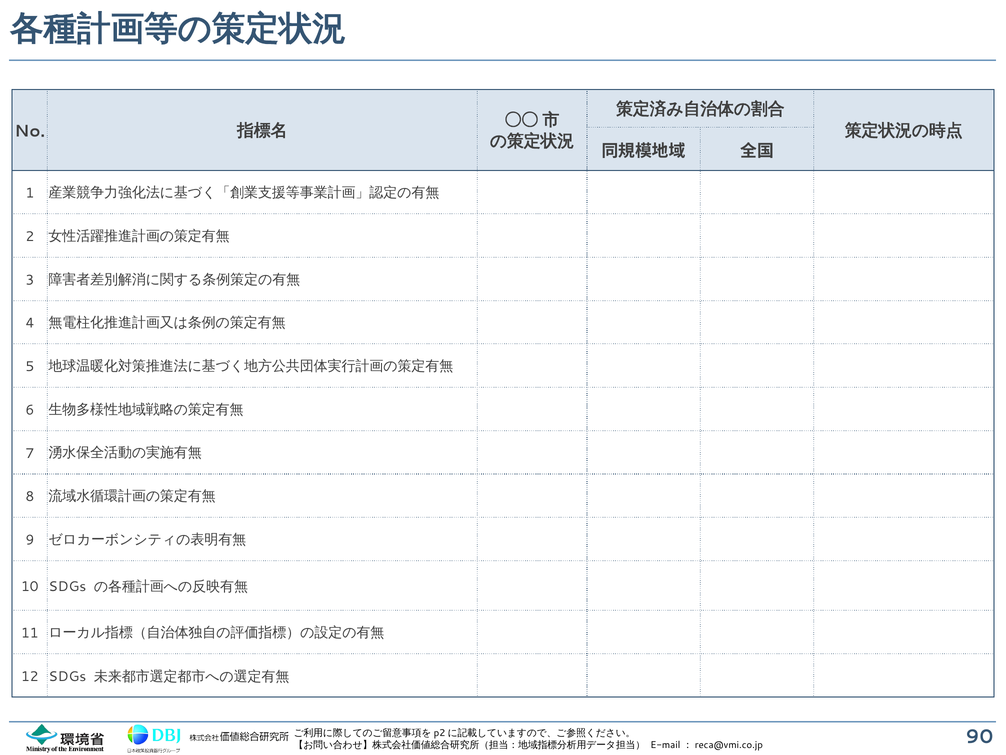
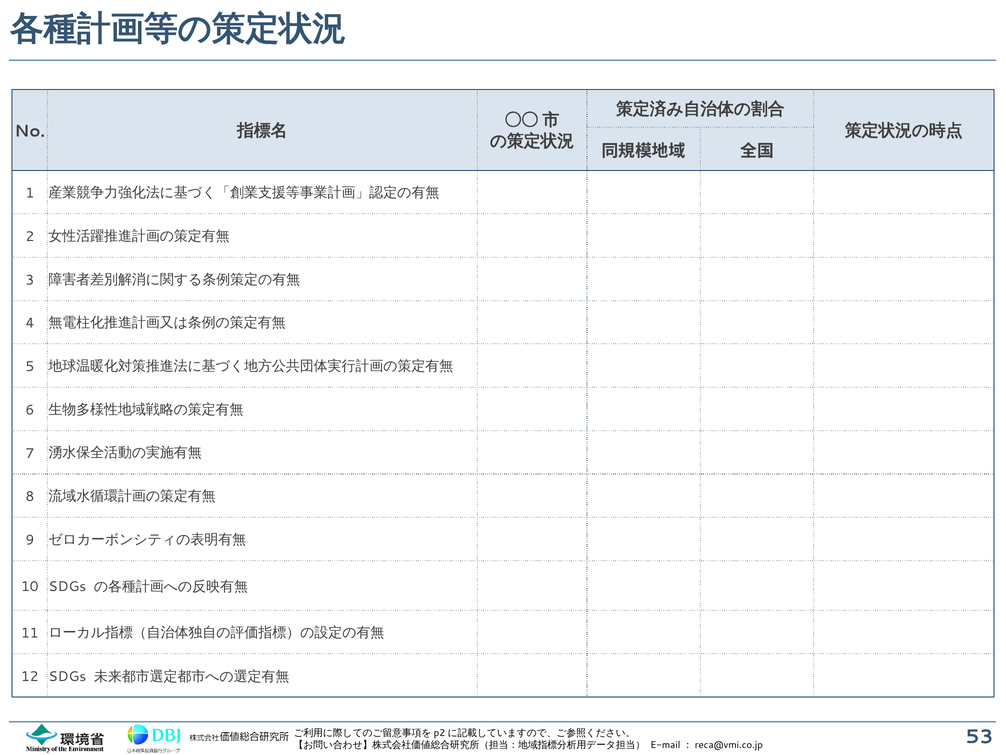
90: 90 -> 53 (979, 736)
